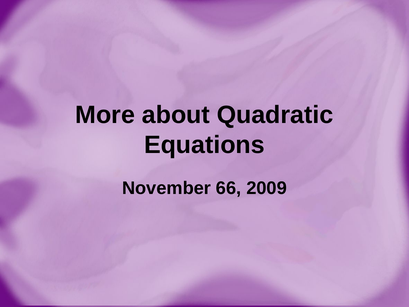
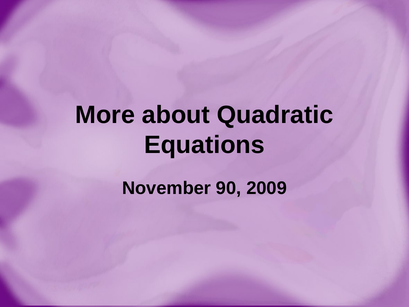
66: 66 -> 90 (229, 188)
